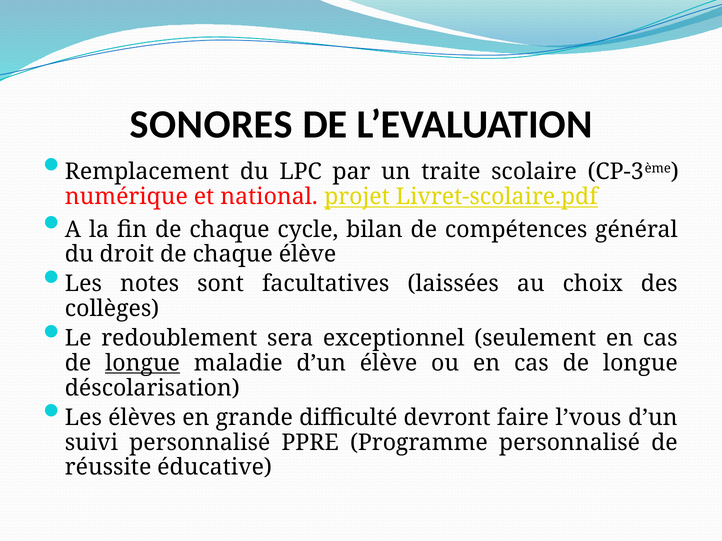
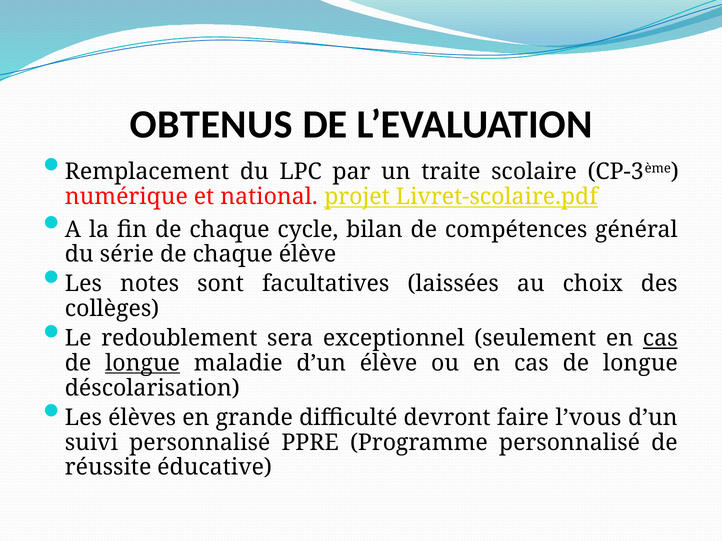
SONORES: SONORES -> OBTENUS (211, 125)
droit: droit -> série (127, 255)
cas underline: none -> present (660, 339)
